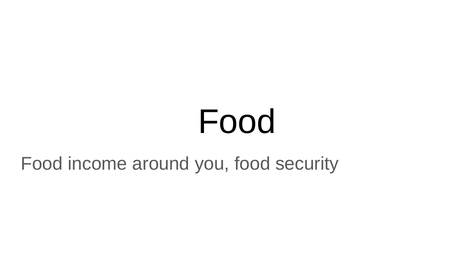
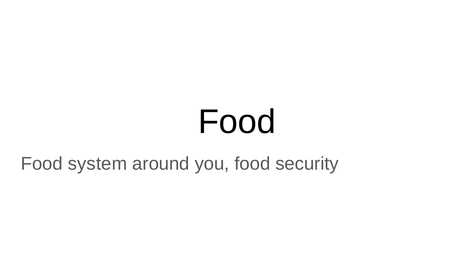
income: income -> system (97, 164)
